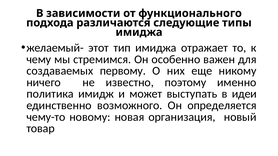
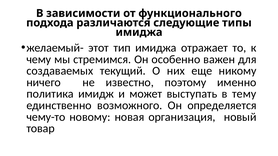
первому: первому -> текущий (123, 71)
идеи: идеи -> тему (244, 94)
